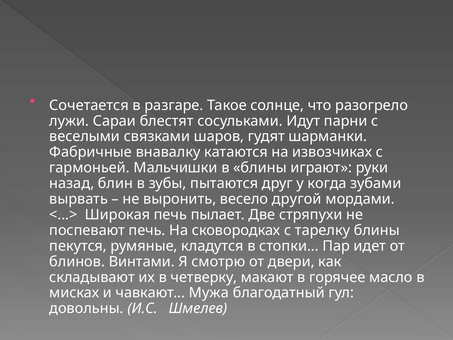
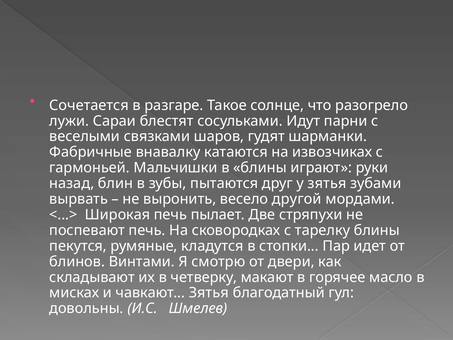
у когда: когда -> зятья (327, 183)
чавкают Мужа: Мужа -> Зятья (209, 293)
